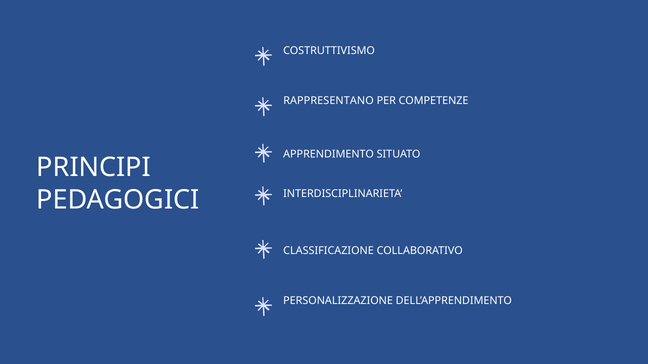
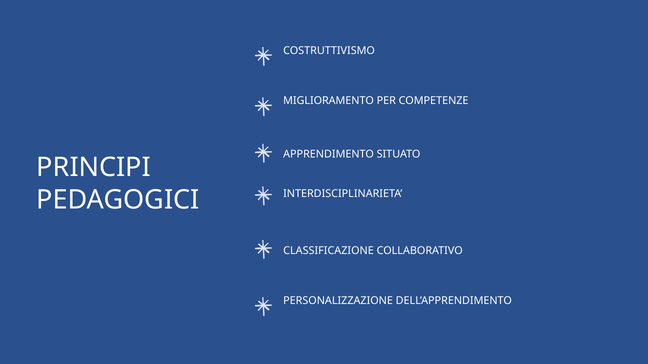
RAPPRESENTANO: RAPPRESENTANO -> MIGLIORAMENTO (329, 101)
